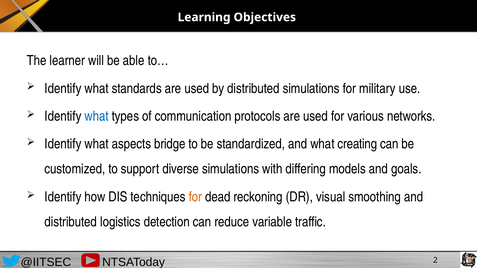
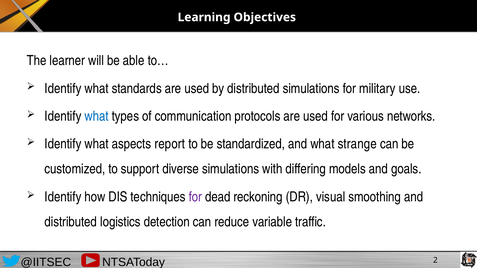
bridge: bridge -> report (170, 144)
creating: creating -> strange (357, 144)
for colour: orange -> purple (195, 197)
